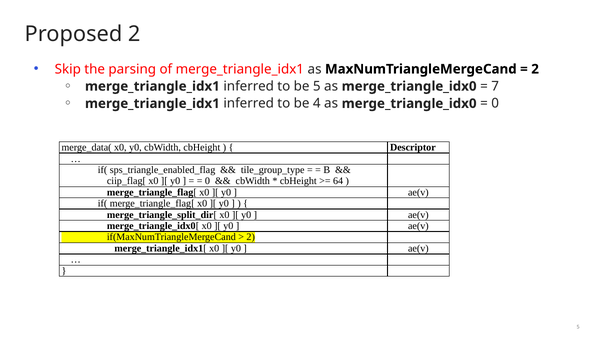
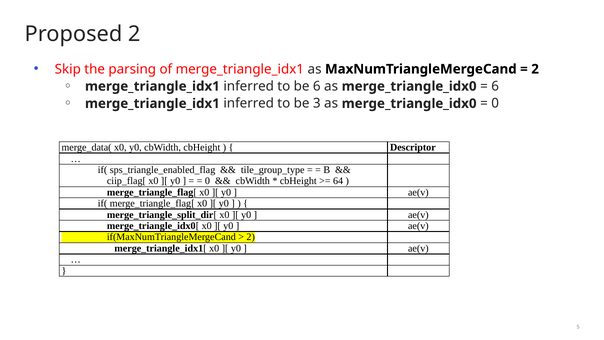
be 5: 5 -> 6 (317, 86)
7: 7 -> 6 (495, 86)
4: 4 -> 3 (317, 103)
